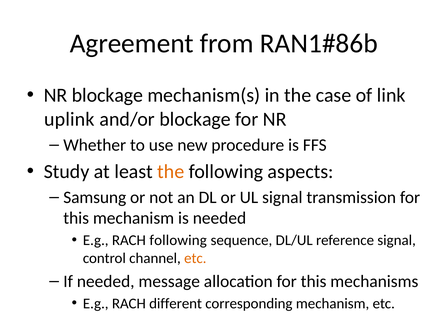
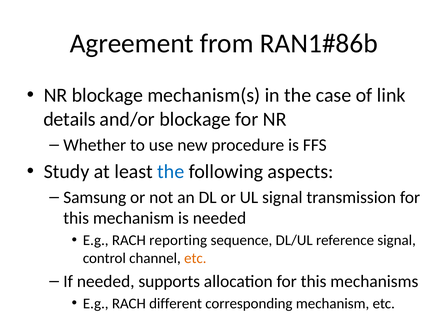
uplink: uplink -> details (69, 119)
the colour: orange -> blue (171, 172)
RACH following: following -> reporting (178, 240)
message: message -> supports (169, 281)
